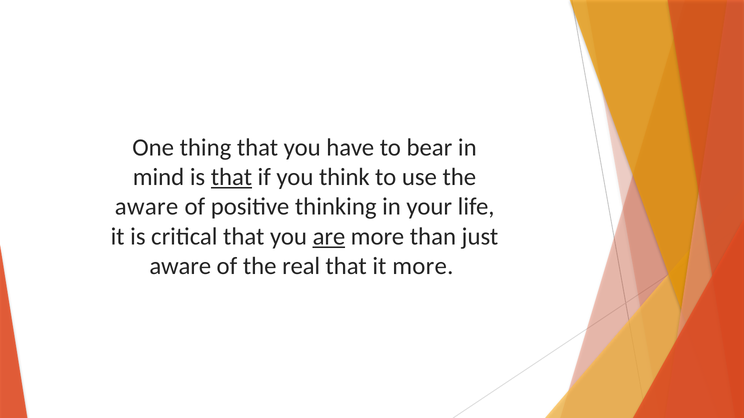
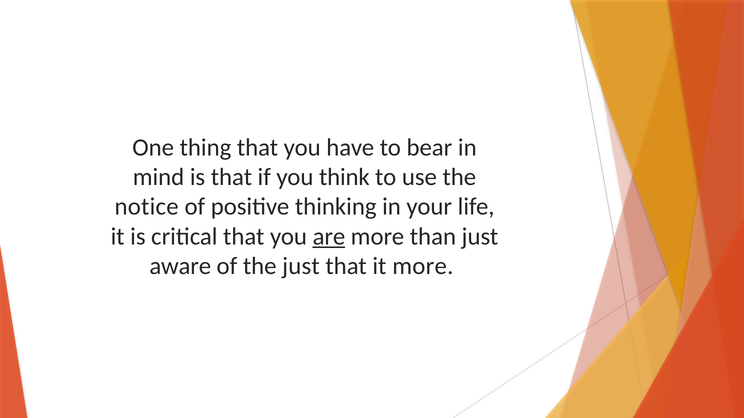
that underline: present -> none (231, 177)
aware: aware -> notice (147, 207)
the real: real -> just (301, 267)
